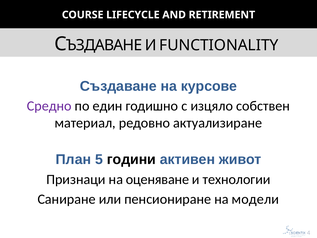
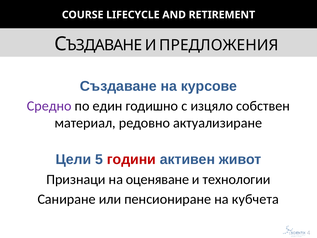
FUNCTIONALITY: FUNCTIONALITY -> ПРЕДЛОЖЕНИЯ (219, 45)
План: План -> Цели (73, 159)
години colour: black -> red (131, 159)
модели: модели -> кубчета (255, 199)
